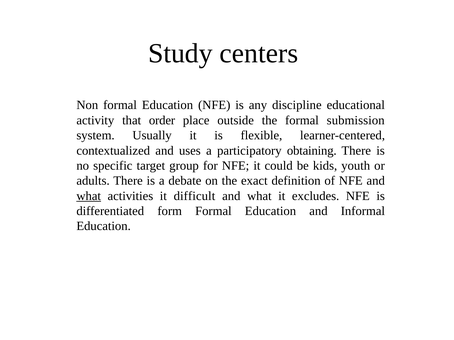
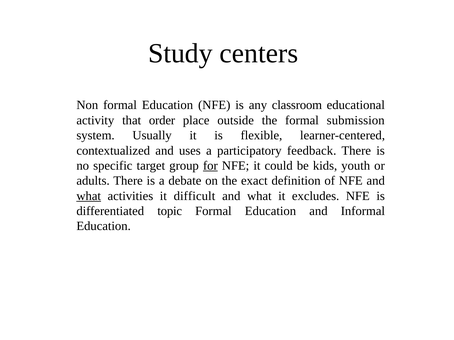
discipline: discipline -> classroom (297, 105)
obtaining: obtaining -> feedback (312, 151)
for underline: none -> present (210, 166)
form: form -> topic (170, 211)
